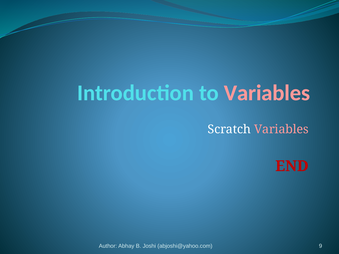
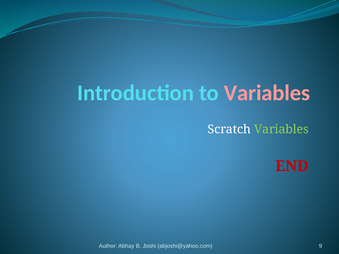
Variables colour: pink -> light green (281, 130)
